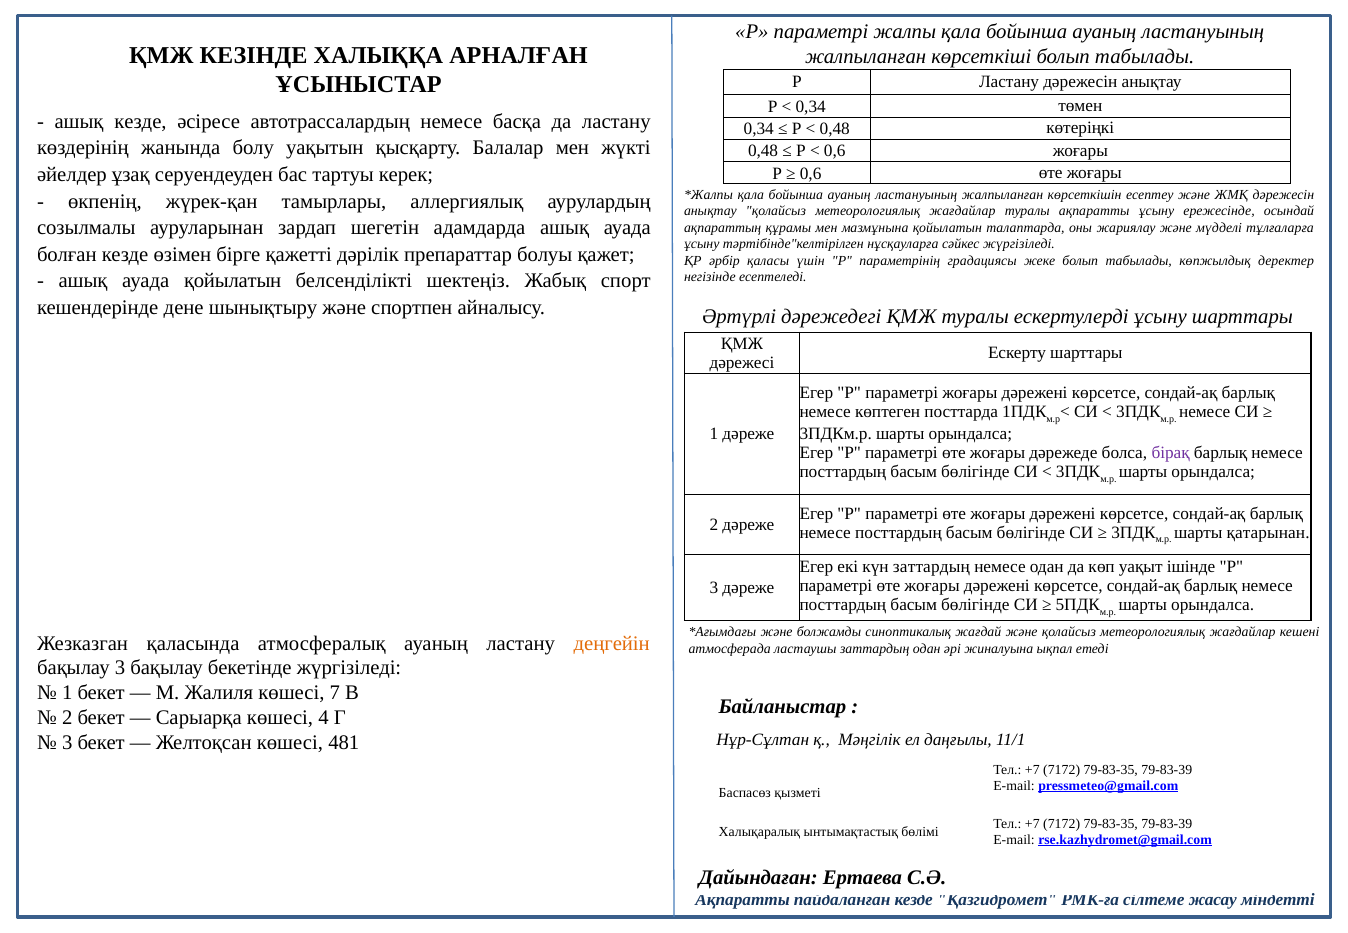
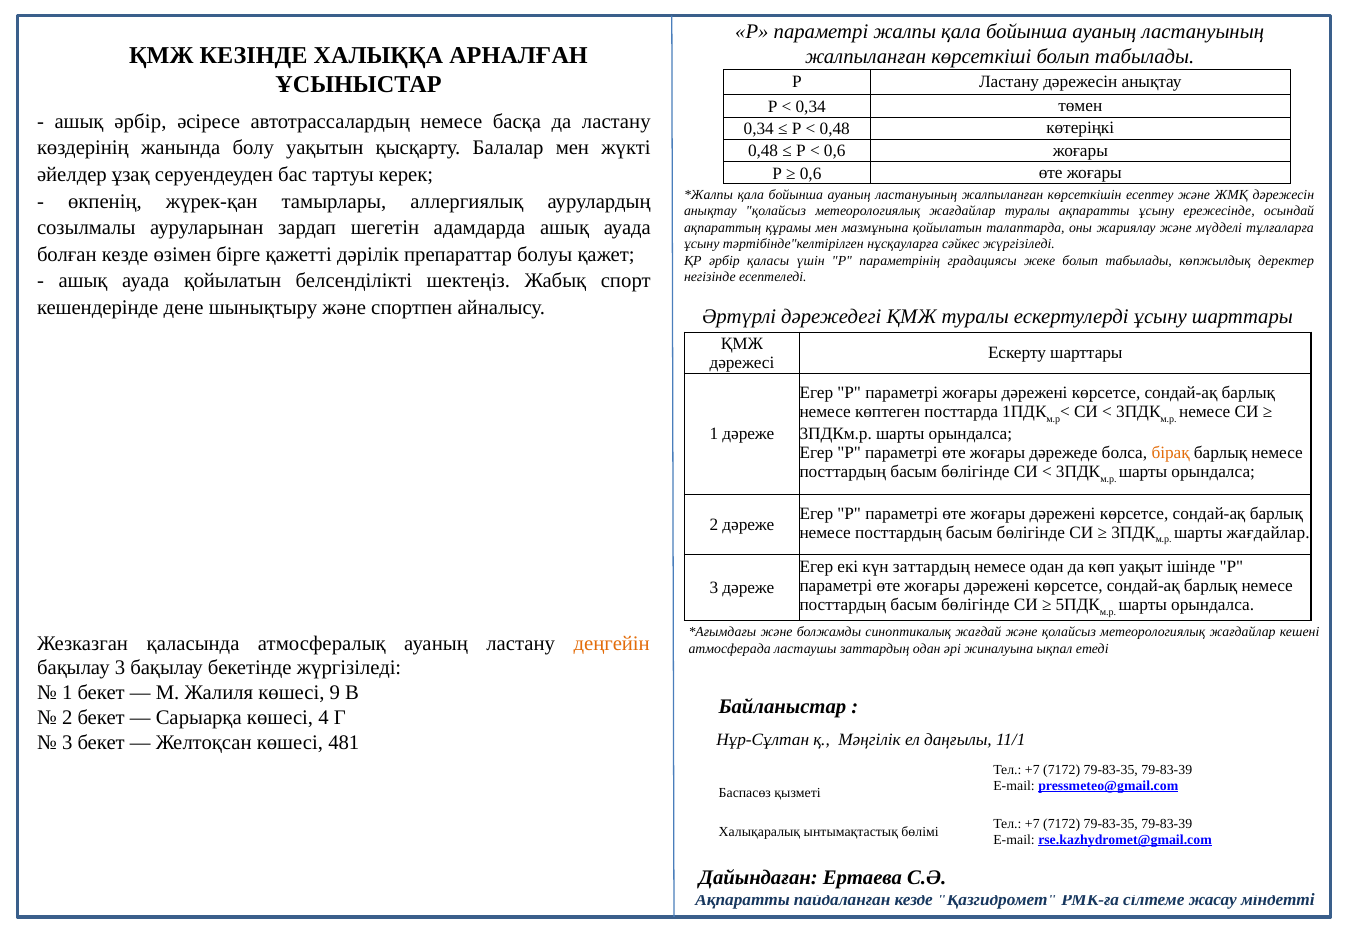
ашық кезде: кезде -> әрбір (140, 121)
бірақ colour: purple -> orange (1171, 453)
шарты қатарынан: қатарынан -> жағдайлар (1268, 533)
7: 7 -> 9 (335, 693)
